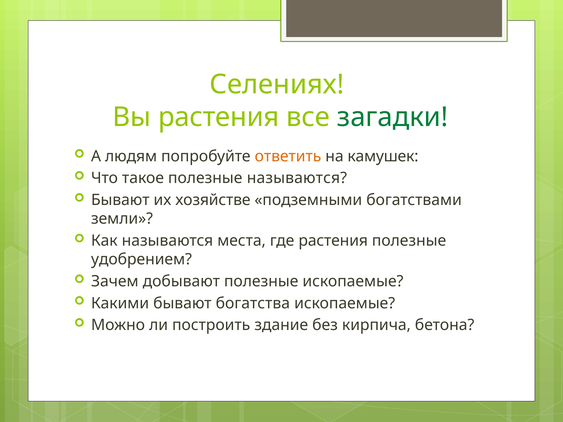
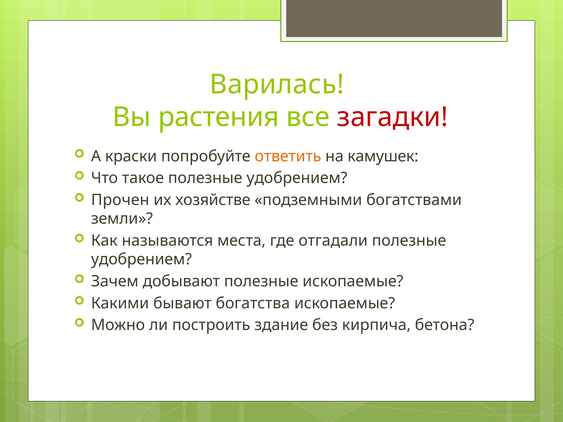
Селениях: Селениях -> Варилась (277, 84)
загадки colour: green -> red (393, 117)
людям: людям -> краски (131, 156)
такое полезные называются: называются -> удобрением (297, 178)
Бывают: Бывают -> Прочен (120, 200)
где растения: растения -> отгадали (333, 241)
